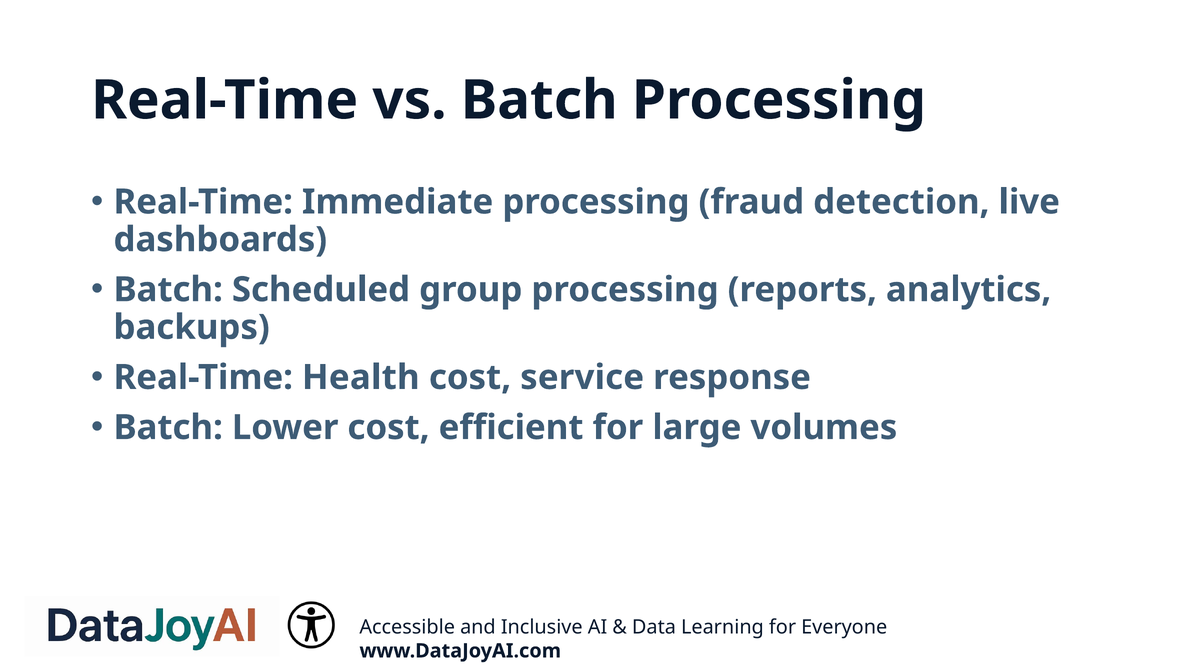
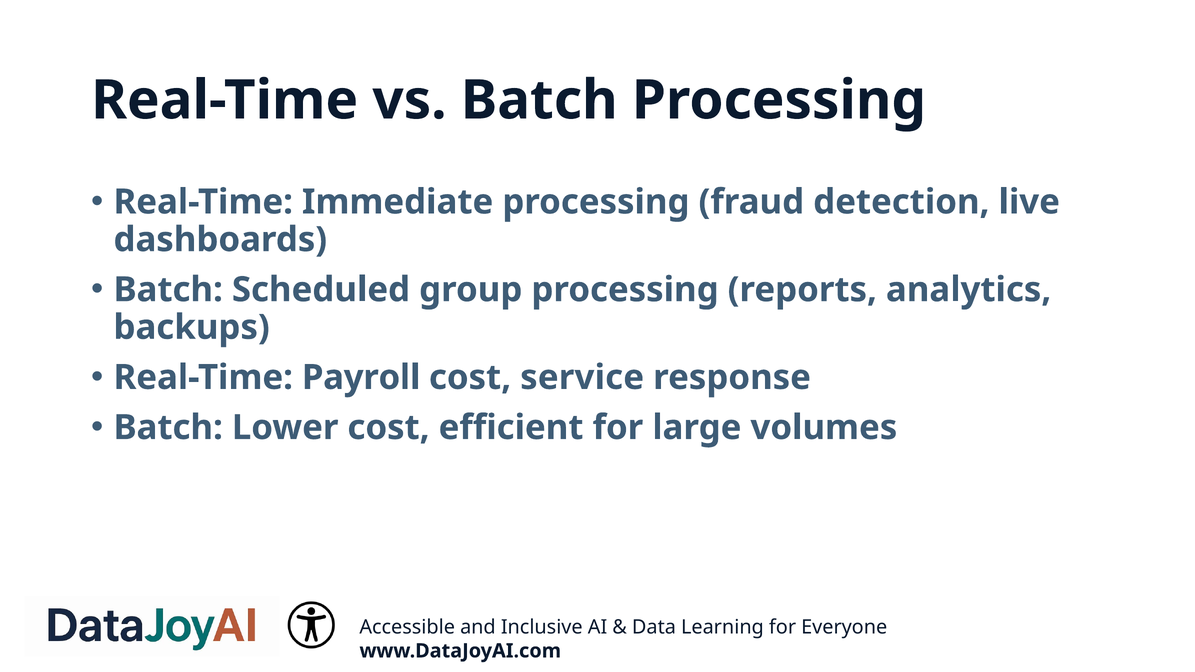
Health: Health -> Payroll (361, 378)
